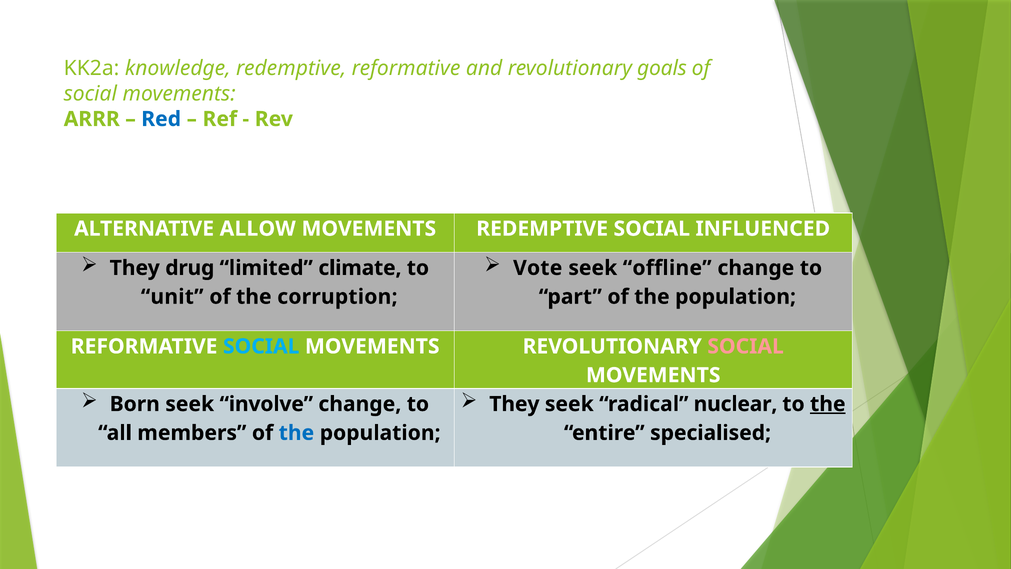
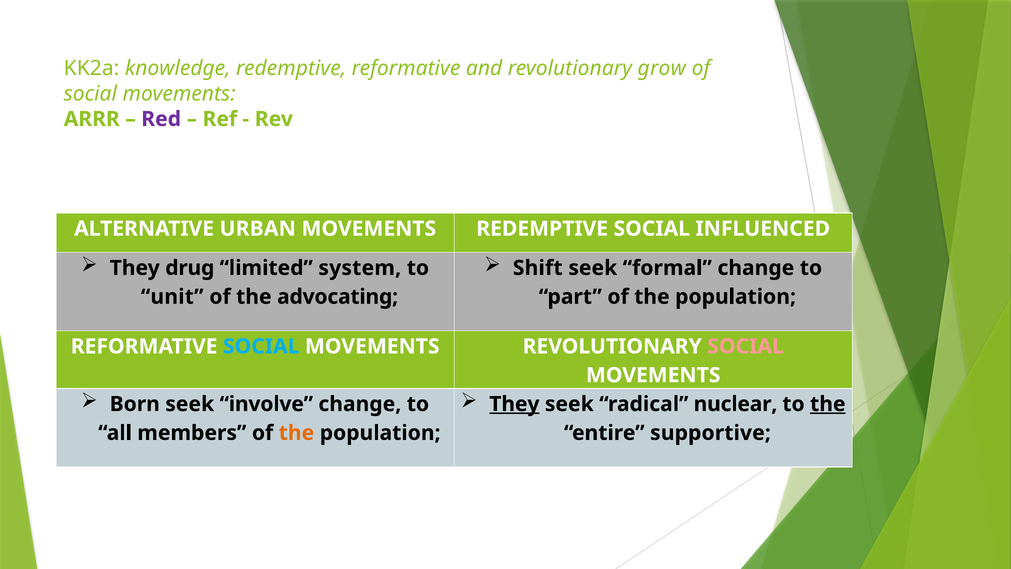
goals: goals -> grow (662, 68)
Red colour: blue -> purple (161, 119)
ALLOW: ALLOW -> URBAN (258, 229)
climate: climate -> system (360, 268)
Vote: Vote -> Shift (538, 268)
offline: offline -> formal (667, 268)
corruption: corruption -> advocating (338, 297)
They underline: none -> present (514, 404)
the colour: blue -> orange (296, 433)
specialised: specialised -> supportive (710, 433)
